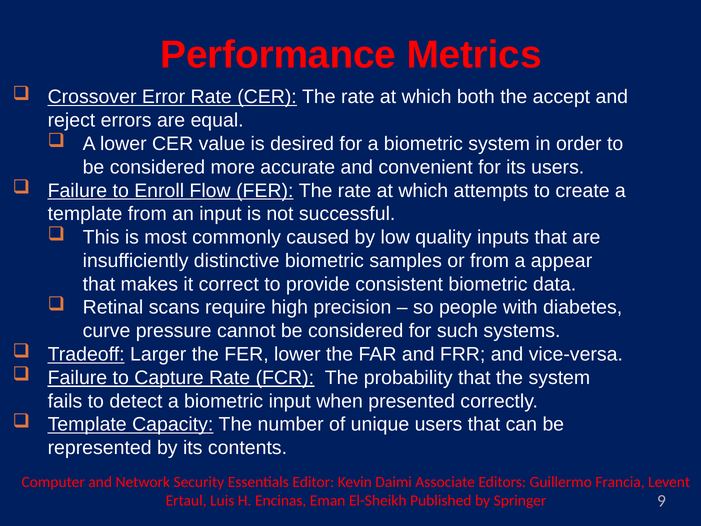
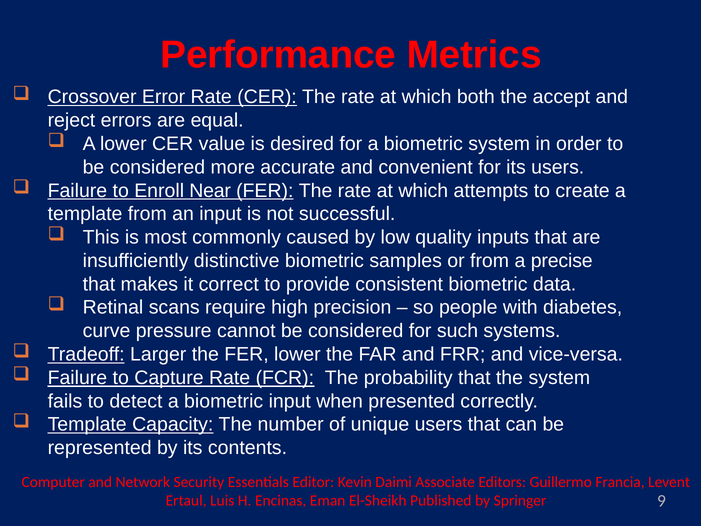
Flow: Flow -> Near (210, 191)
appear: appear -> precise (562, 261)
